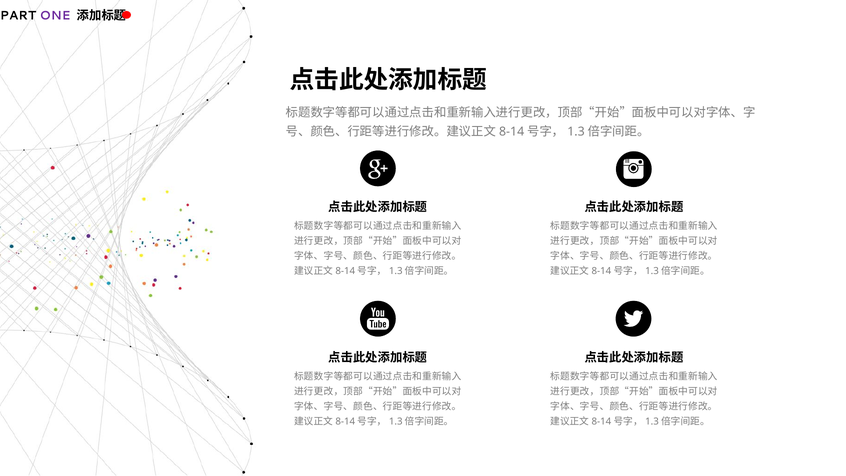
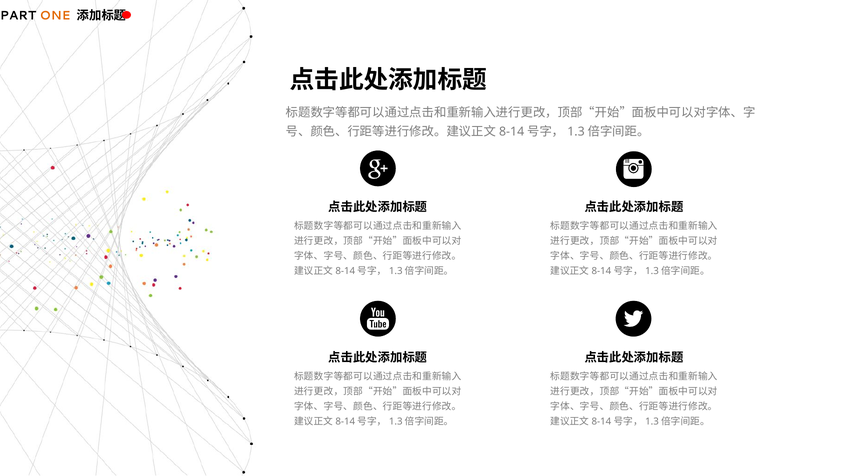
ONE colour: purple -> orange (55, 16)
